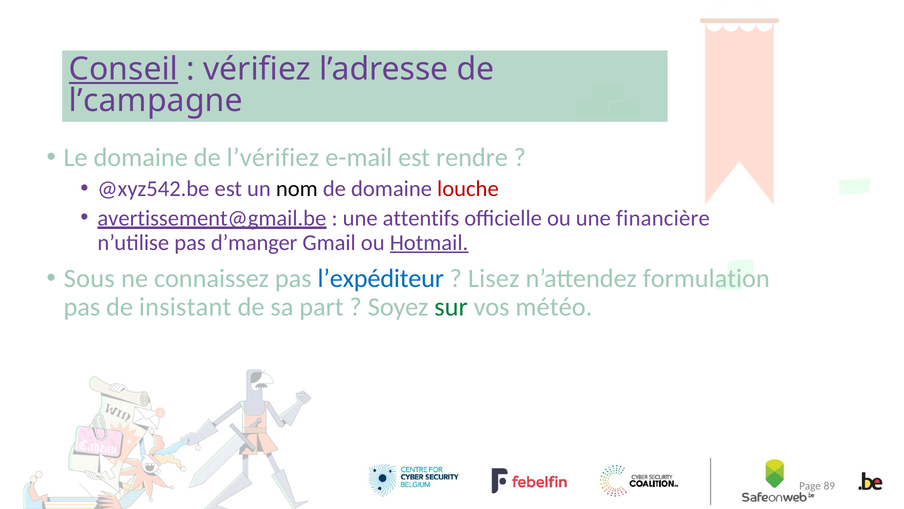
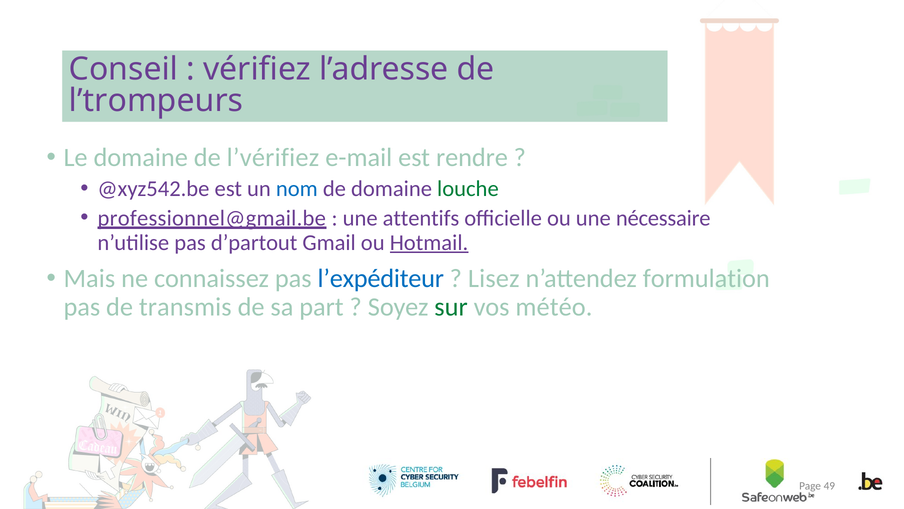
Conseil underline: present -> none (123, 69)
l’campagne: l’campagne -> l’trompeurs (156, 100)
nom colour: black -> blue (297, 188)
louche colour: red -> green (468, 188)
avertissement@gmail.be: avertissement@gmail.be -> professionnel@gmail.be (212, 218)
financière: financière -> nécessaire (663, 218)
d’manger: d’manger -> d’partout (254, 242)
Sous: Sous -> Mais (89, 278)
insistant: insistant -> transmis (185, 307)
89: 89 -> 49 (829, 485)
